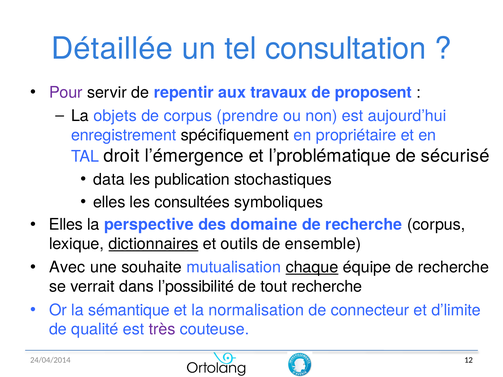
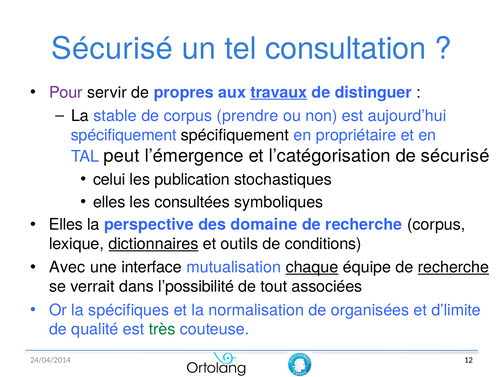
Détaillée: Détaillée -> Sécurisé (112, 49)
repentir: repentir -> propres (184, 92)
travaux underline: none -> present (279, 92)
proposent: proposent -> distinguer (373, 92)
objets: objets -> stable (115, 116)
enregistrement: enregistrement -> spécifiquement (124, 135)
droit: droit -> peut (121, 156)
l’problématique: l’problématique -> l’catégorisation (330, 156)
data: data -> celui (109, 180)
ensemble: ensemble -> conditions (323, 244)
souhaite: souhaite -> interface (152, 268)
recherche underline: none -> present (454, 268)
tout recherche: recherche -> associées (327, 287)
sémantique: sémantique -> spécifiques (129, 310)
connecteur: connecteur -> organisées (370, 310)
très colour: purple -> green (162, 330)
